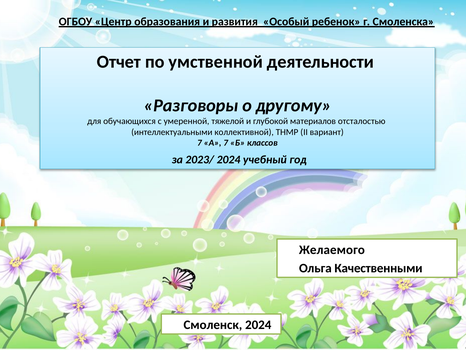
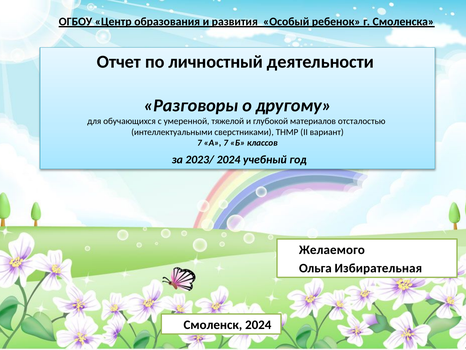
умственной: умственной -> личностный (216, 62)
коллективной: коллективной -> сверстниками (244, 132)
Качественными: Качественными -> Избирательная (378, 268)
